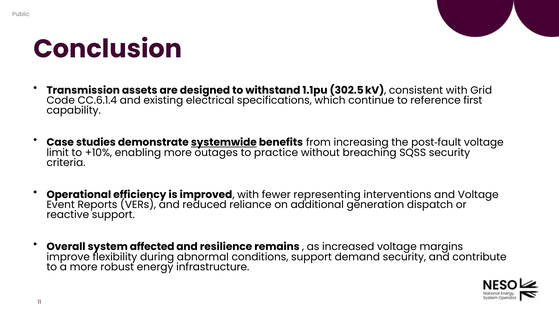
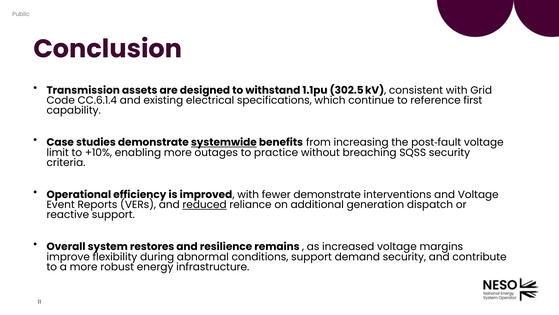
fewer representing: representing -> demonstrate (327, 194)
reduced underline: none -> present (205, 204)
affected: affected -> restores (152, 246)
